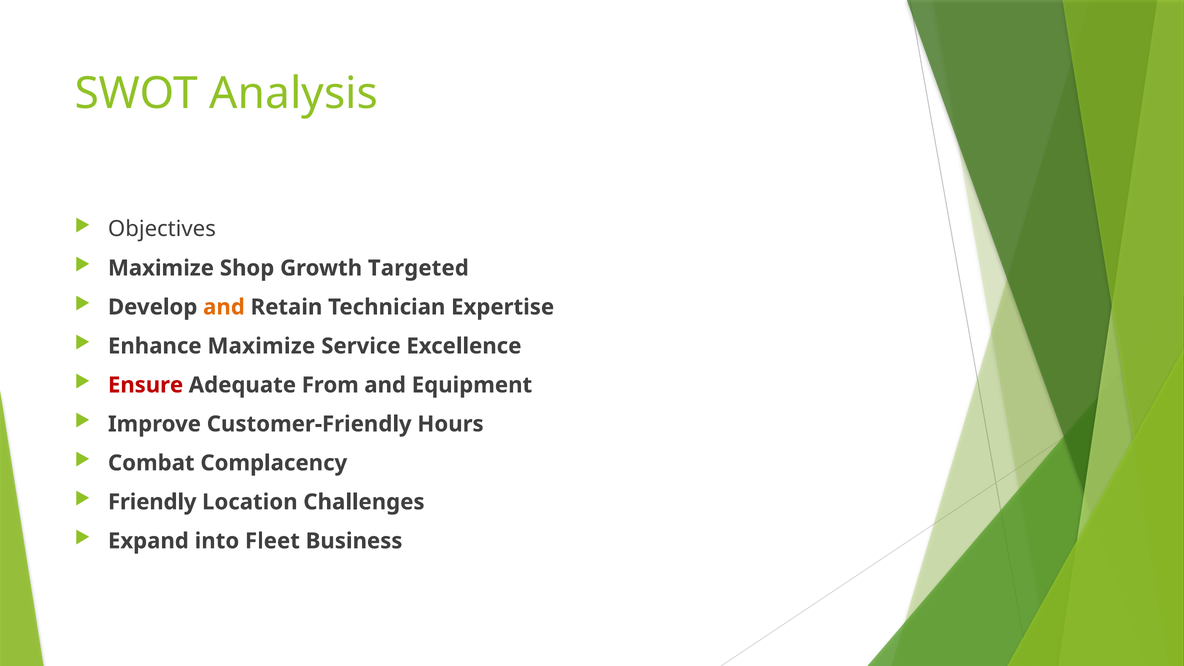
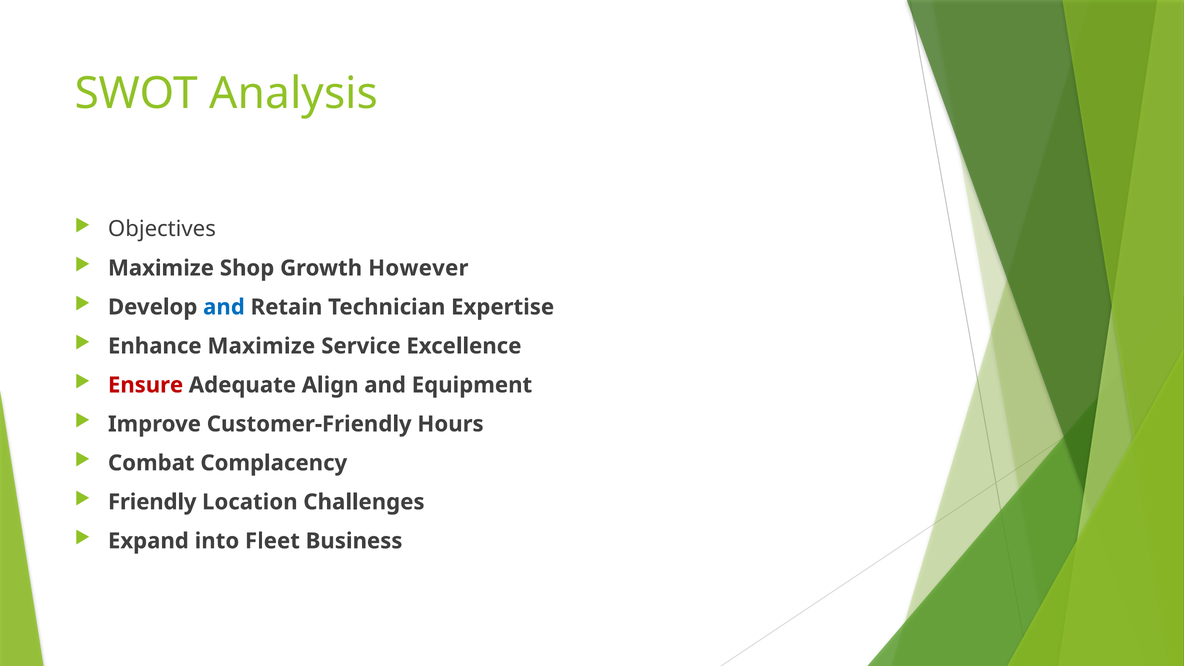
Targeted: Targeted -> However (418, 268)
and colour: orange -> blue (224, 307)
From: From -> Align (330, 385)
